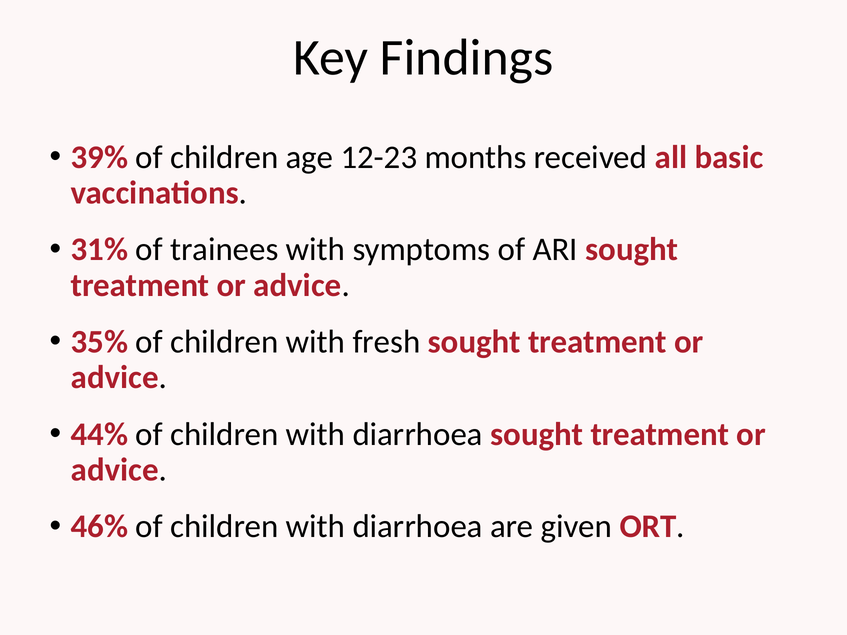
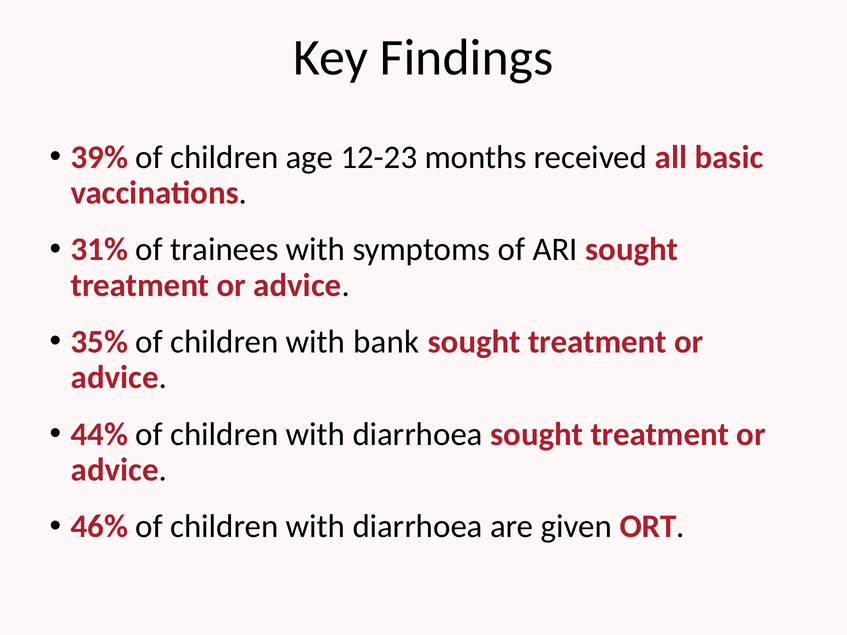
fresh: fresh -> bank (386, 342)
